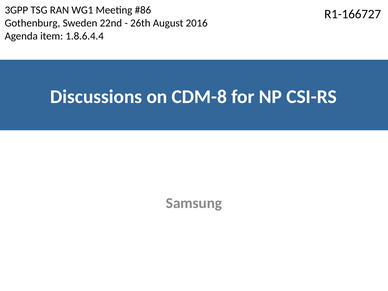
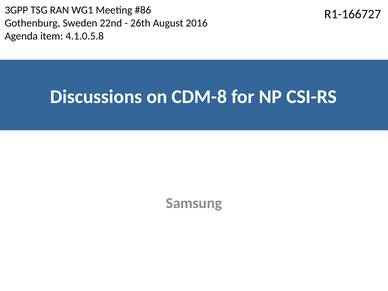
1.8.6.4.4: 1.8.6.4.4 -> 4.1.0.5.8 (85, 36)
